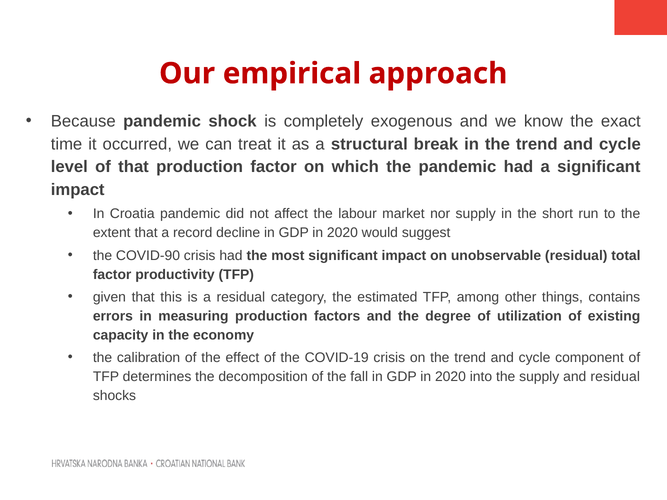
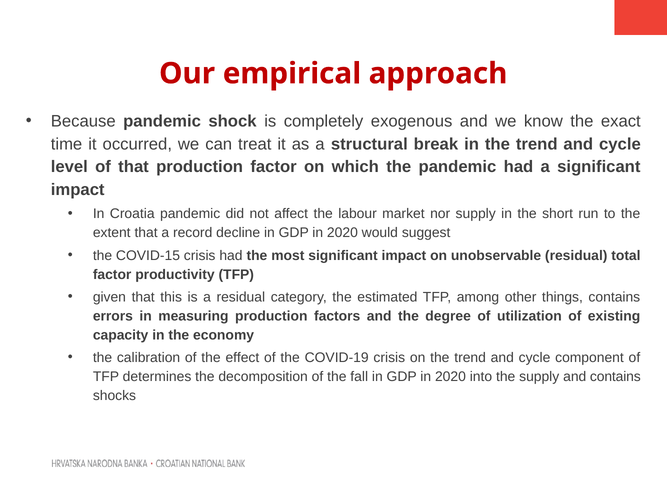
COVID-90: COVID-90 -> COVID-15 (148, 256)
and residual: residual -> contains (615, 377)
